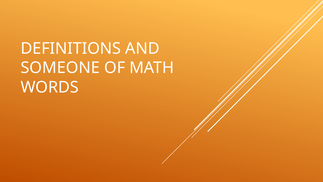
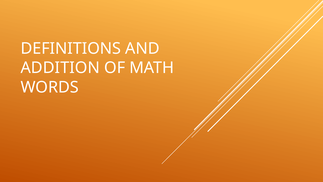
SOMEONE: SOMEONE -> ADDITION (60, 68)
